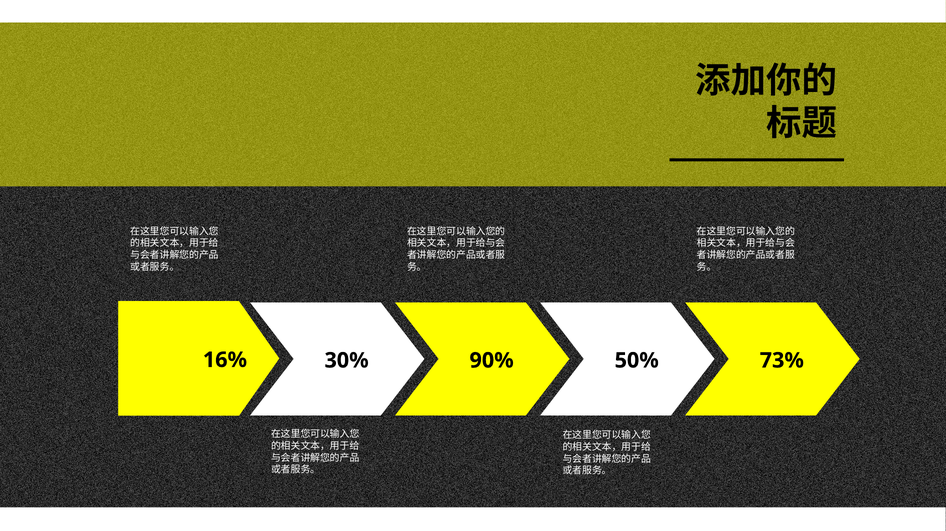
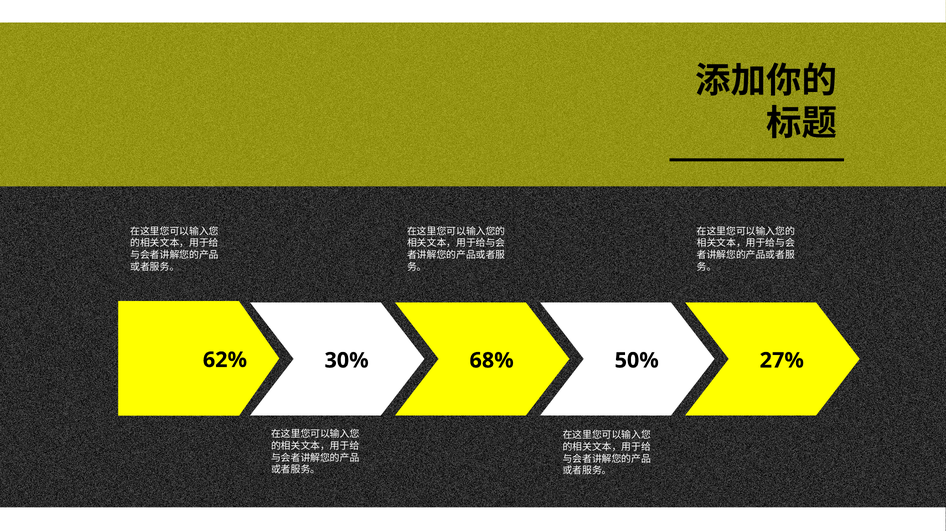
16%: 16% -> 62% (225, 360)
90%: 90% -> 68% (492, 361)
73%: 73% -> 27% (782, 361)
